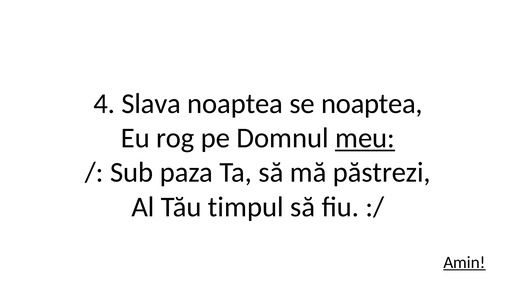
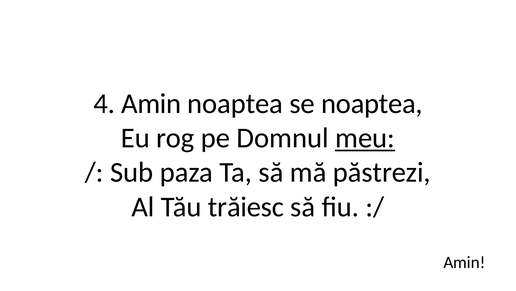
4 Slava: Slava -> Amin (151, 103)
timpul: timpul -> trăiesc (246, 206)
Amin underline: present -> none (464, 262)
